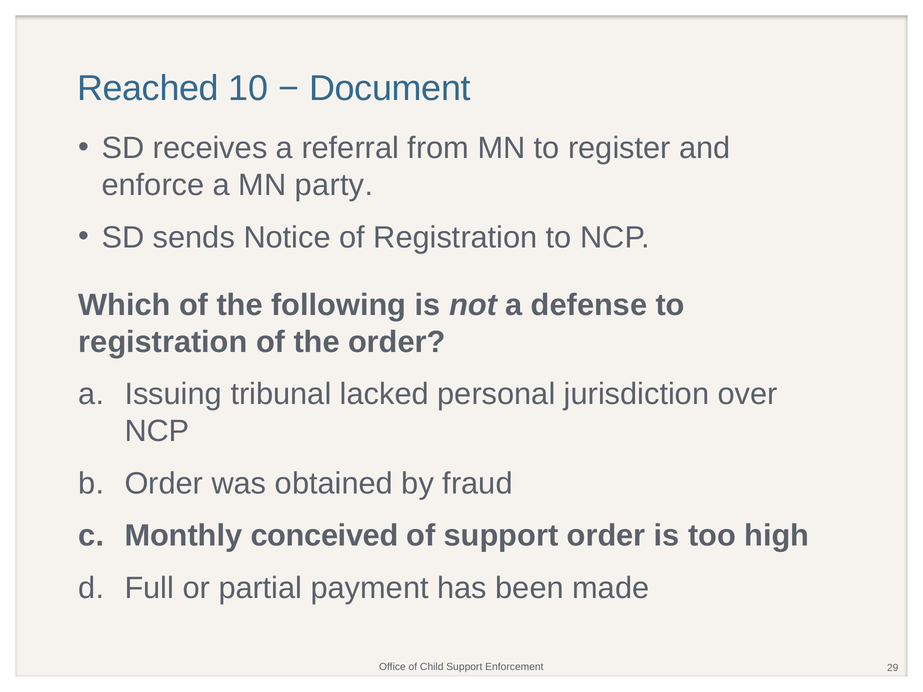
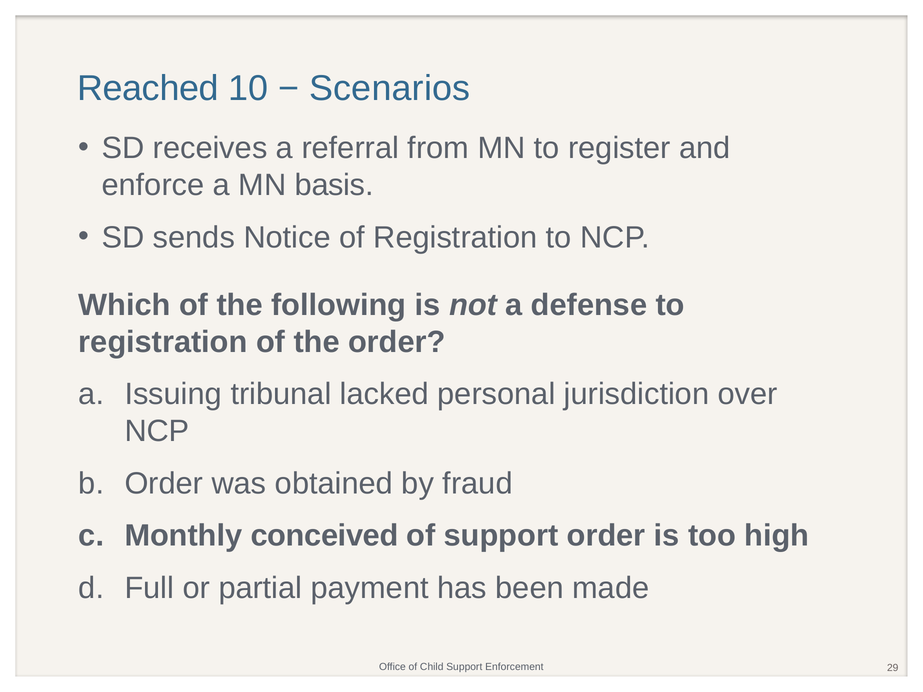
Document: Document -> Scenarios (390, 88)
party: party -> basis (334, 185)
